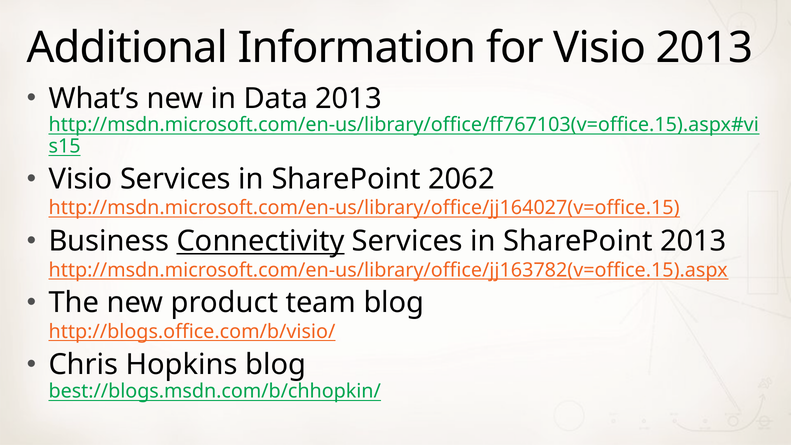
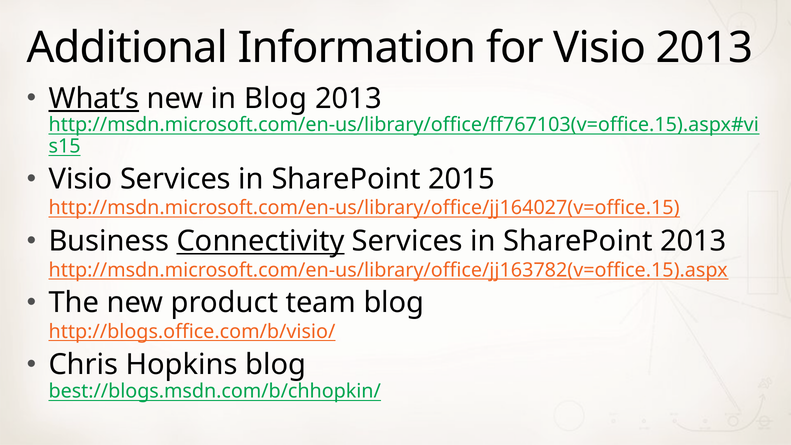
What’s underline: none -> present (94, 98)
in Data: Data -> Blog (276, 98)
2062: 2062 -> 2015 (461, 179)
